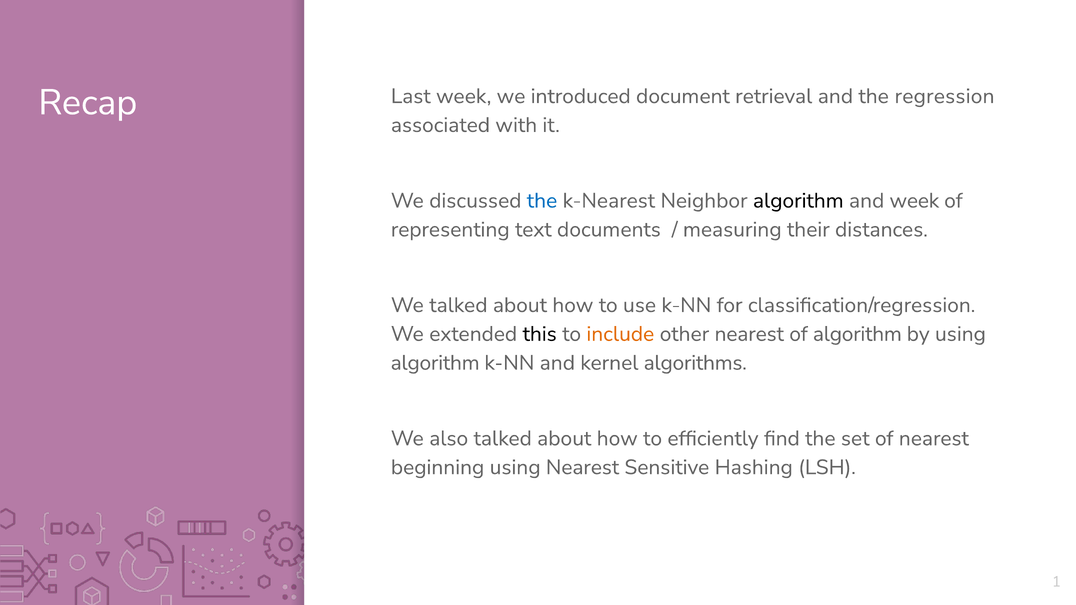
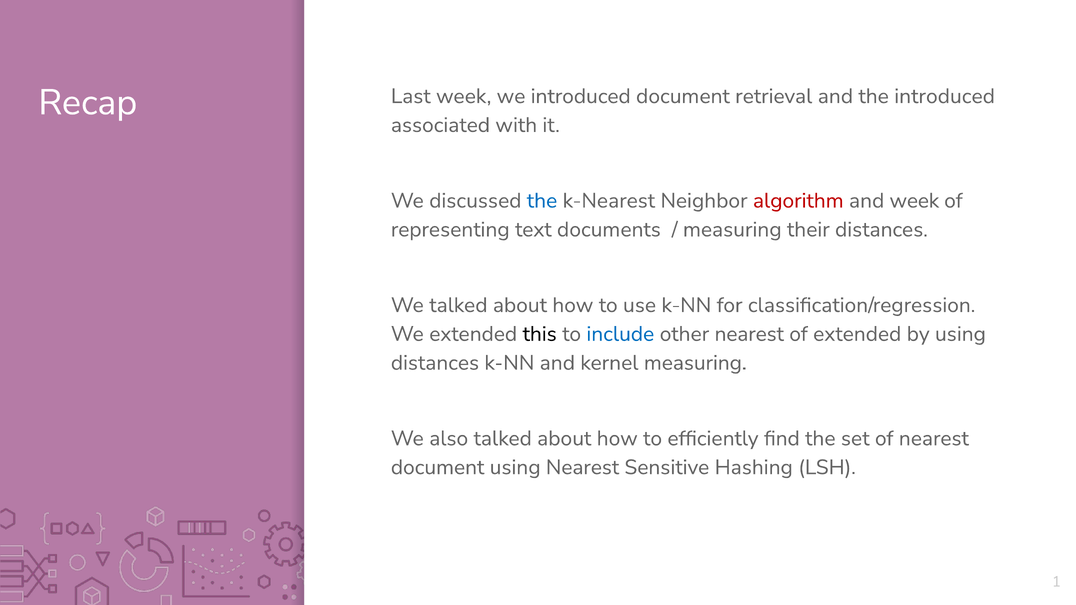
the regression: regression -> introduced (945, 96)
algorithm colour: black -> red (798, 201)
include colour: orange -> blue (620, 334)
of algorithm: algorithm -> extended (857, 334)
algorithm: algorithm -> distances (435, 363)
kernel algorithms: algorithms -> measuring (695, 363)
beginning: beginning -> document (438, 467)
